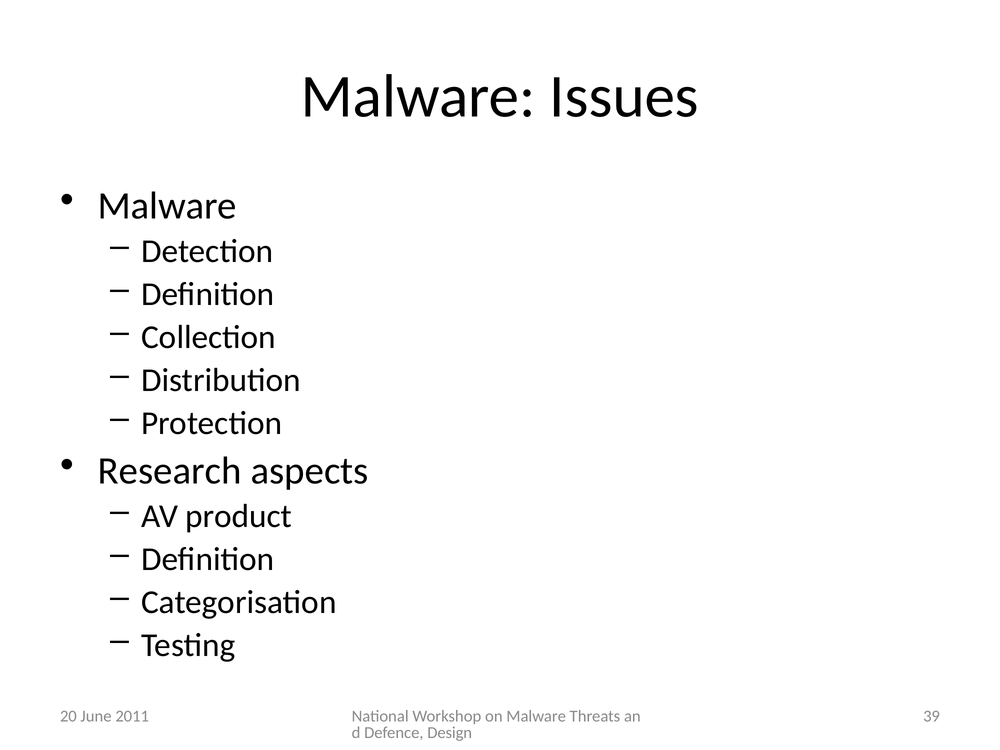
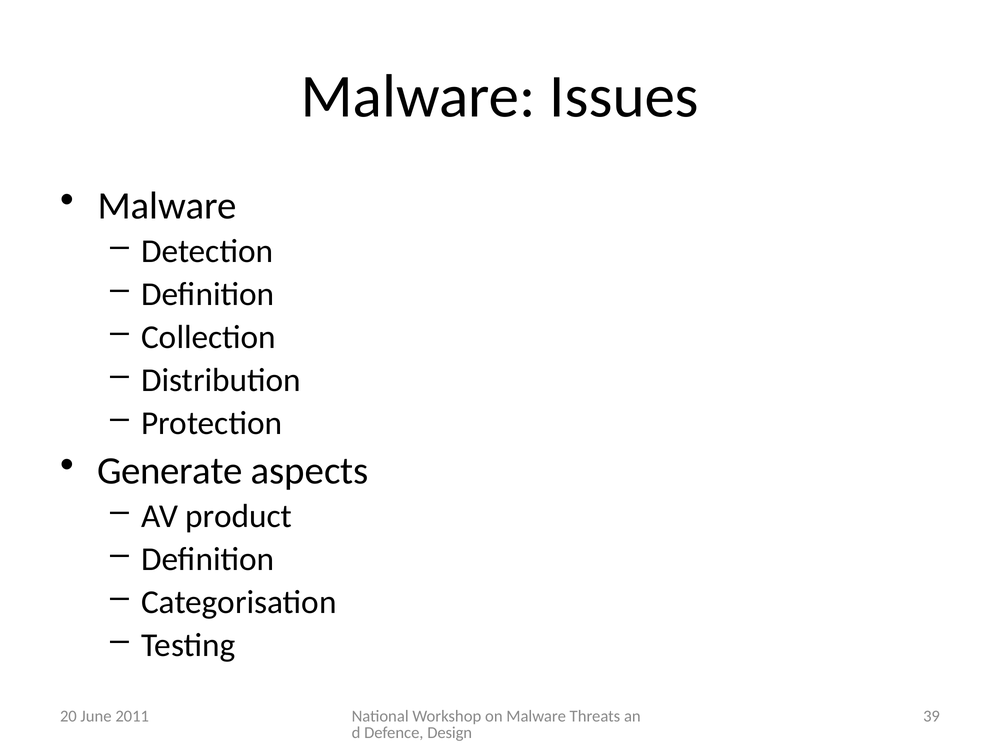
Research: Research -> Generate (170, 471)
